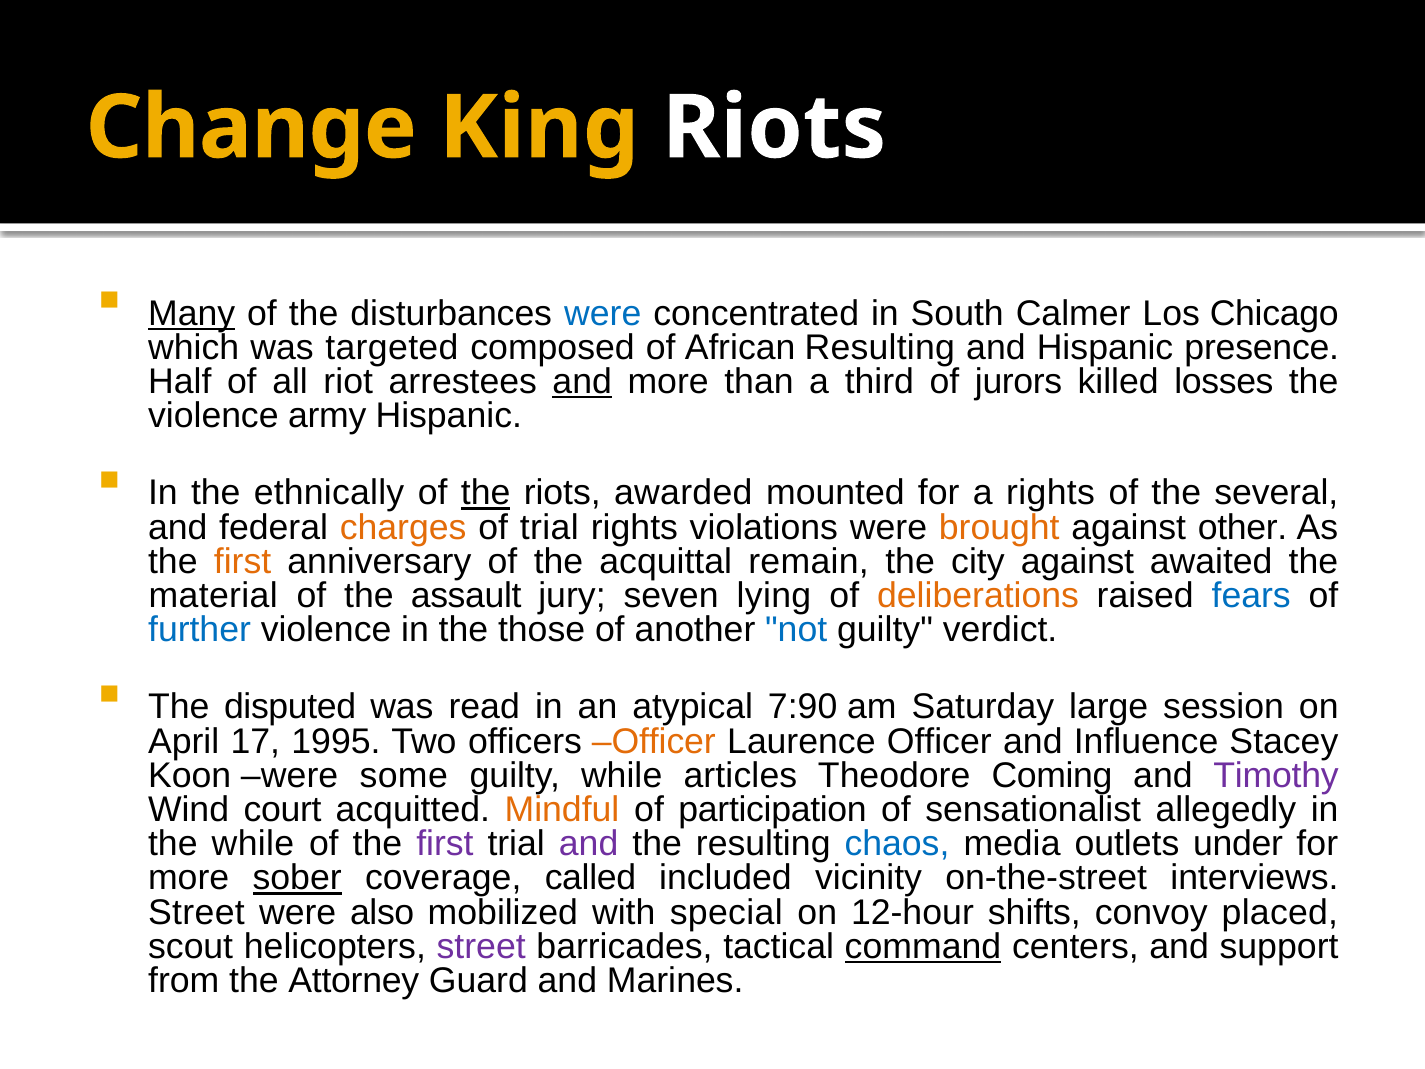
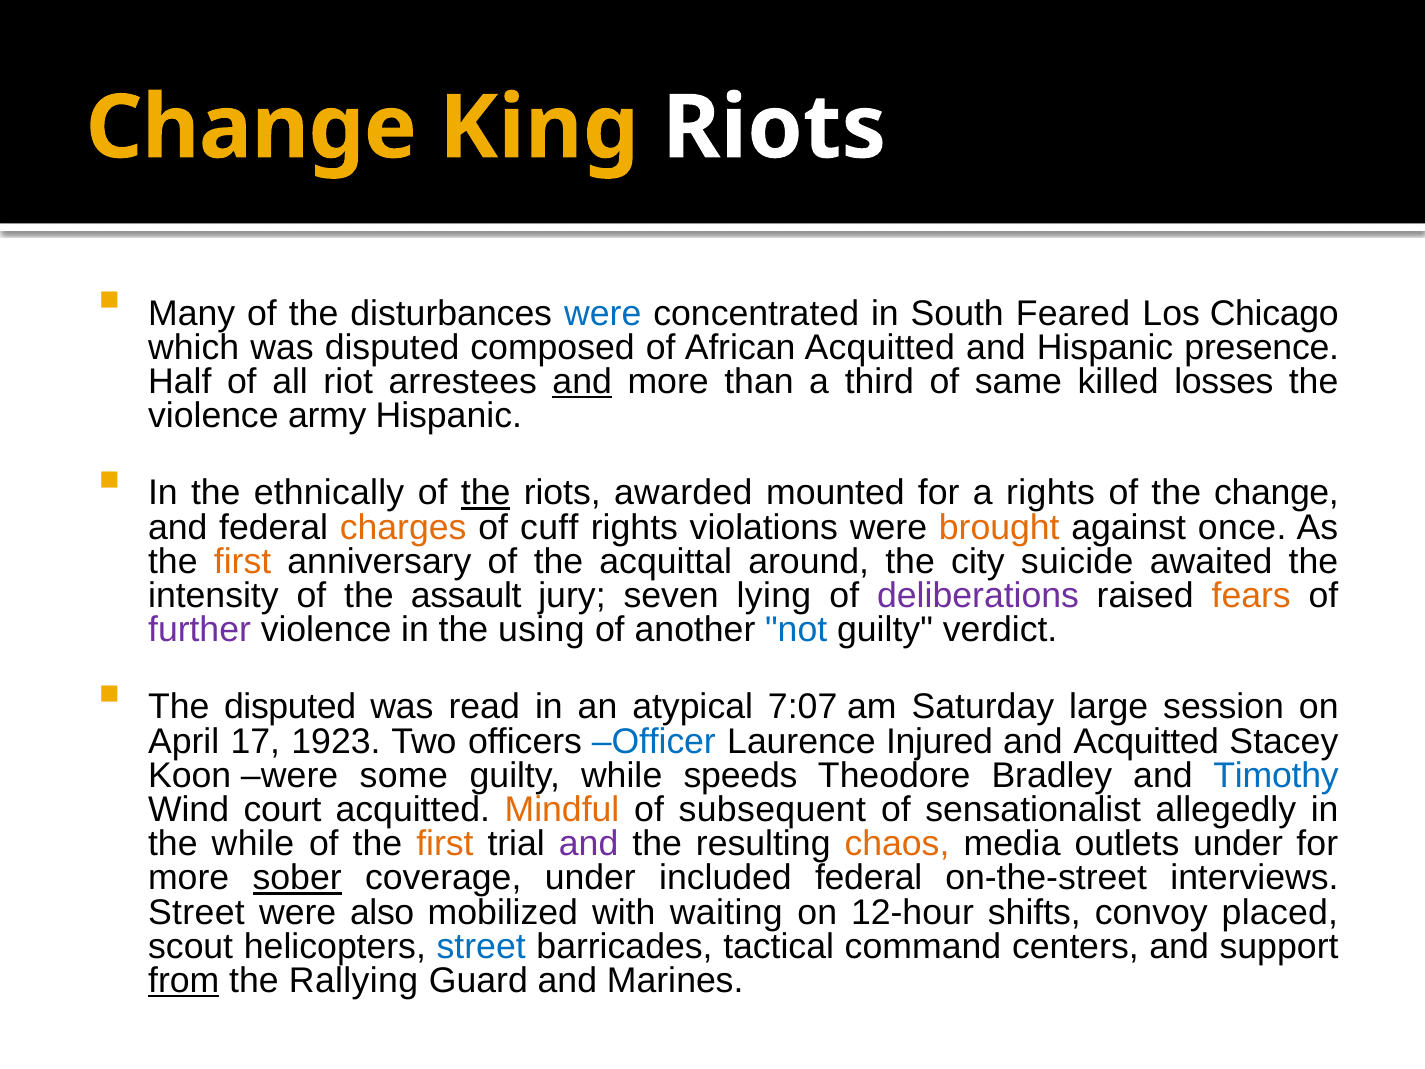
Many underline: present -> none (192, 313)
Calmer: Calmer -> Feared (1073, 313)
was targeted: targeted -> disputed (392, 348)
African Resulting: Resulting -> Acquitted (880, 348)
jurors: jurors -> same (1018, 382)
the several: several -> change (1277, 493)
of trial: trial -> cuff (549, 527)
other: other -> once (1242, 527)
remain: remain -> around (809, 561)
city against: against -> suicide (1077, 561)
material: material -> intensity (213, 596)
deliberations colour: orange -> purple (978, 596)
fears colour: blue -> orange (1251, 596)
further colour: blue -> purple (200, 630)
those: those -> using (541, 630)
7:90: 7:90 -> 7:07 (803, 707)
1995: 1995 -> 1923 (336, 741)
Officer colour: orange -> blue (654, 741)
Laurence Officer: Officer -> Injured (939, 741)
and Influence: Influence -> Acquitted (1146, 741)
articles: articles -> speeds (741, 775)
Coming: Coming -> Bradley (1052, 775)
Timothy colour: purple -> blue (1276, 775)
participation: participation -> subsequent (772, 810)
first colour: purple -> orange (445, 844)
chaos colour: blue -> orange (897, 844)
coverage called: called -> under (590, 878)
included vicinity: vicinity -> federal (869, 878)
special: special -> waiting (726, 912)
street colour: purple -> blue (481, 946)
command underline: present -> none (923, 946)
from underline: none -> present (184, 981)
Attorney: Attorney -> Rallying (354, 981)
